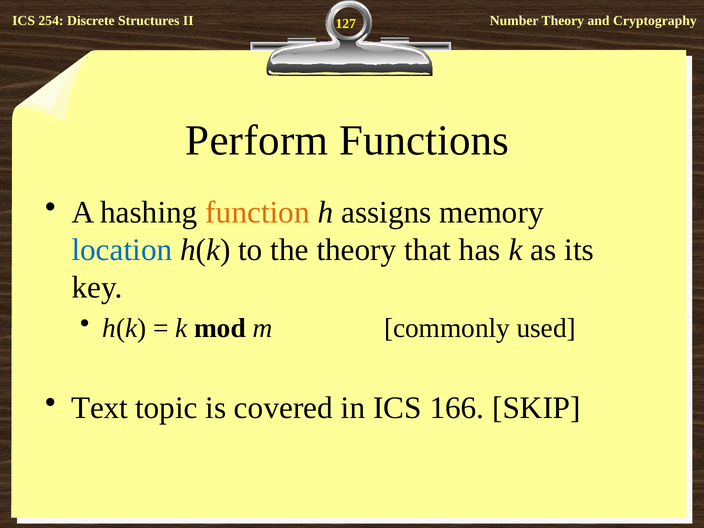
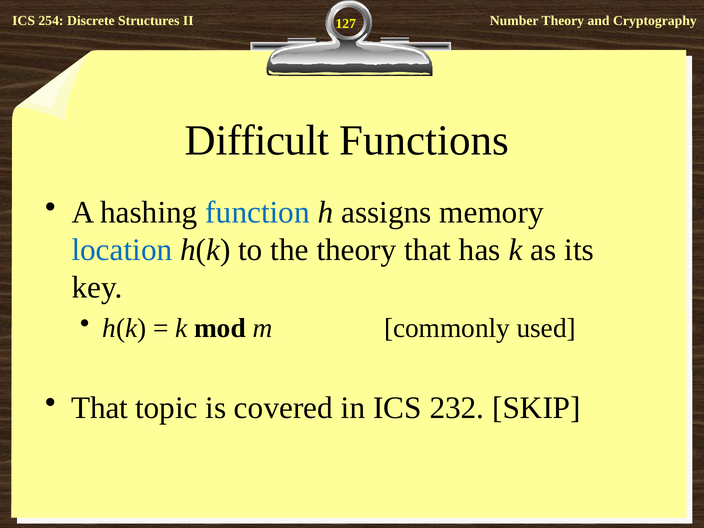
Perform: Perform -> Difficult (257, 141)
function colour: orange -> blue (258, 212)
Text: Text -> That (100, 408)
166: 166 -> 232 (457, 408)
